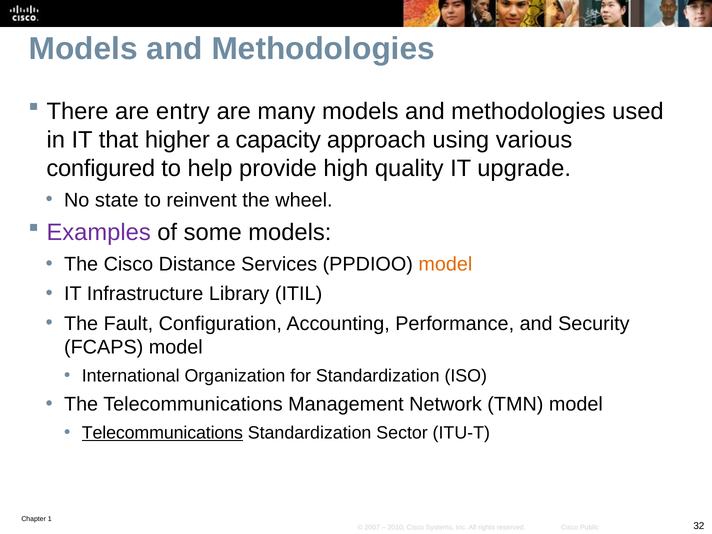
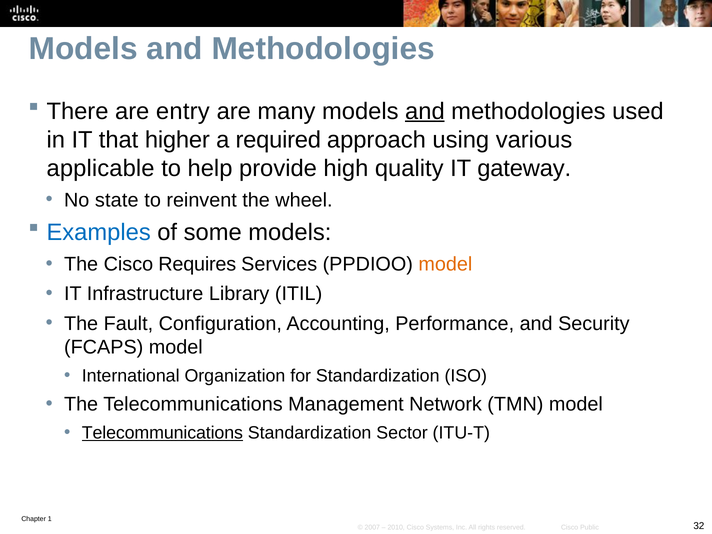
and underline: none -> present (425, 111)
capacity: capacity -> required (278, 140)
configured: configured -> applicable (101, 168)
upgrade: upgrade -> gateway (524, 168)
Examples colour: purple -> blue (99, 232)
Distance: Distance -> Requires (197, 264)
